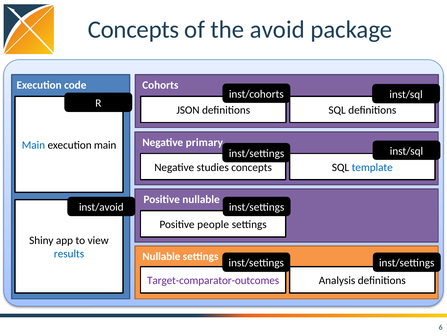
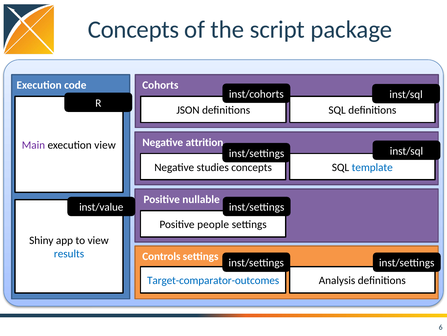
avoid: avoid -> script (277, 30)
primary: primary -> attrition (204, 142)
Main colour: blue -> purple (33, 145)
execution main: main -> view (105, 145)
inst/avoid: inst/avoid -> inst/value (101, 207)
Nullable: Nullable -> Controls (161, 256)
Target-comparator-outcomes colour: purple -> blue (213, 280)
